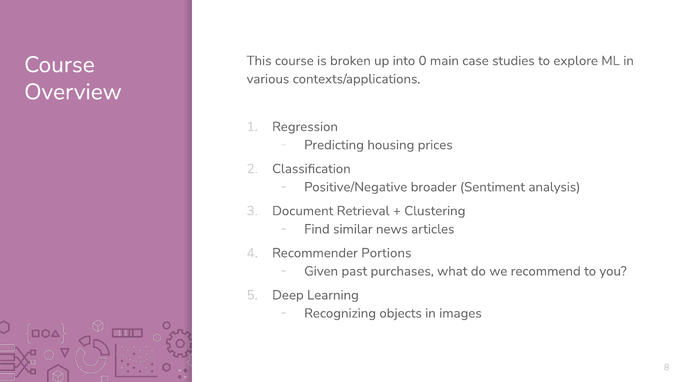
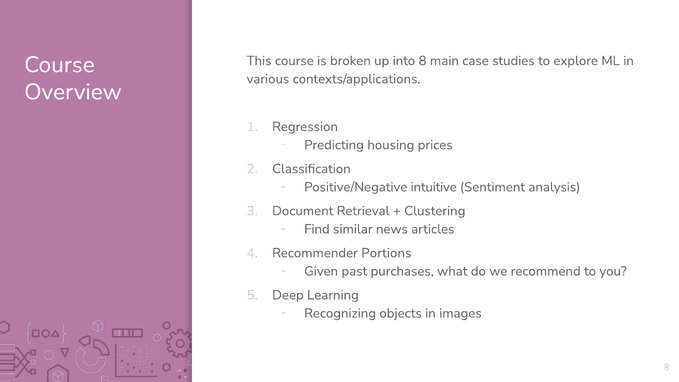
into 0: 0 -> 8 (423, 61)
broader: broader -> intuitive (434, 187)
